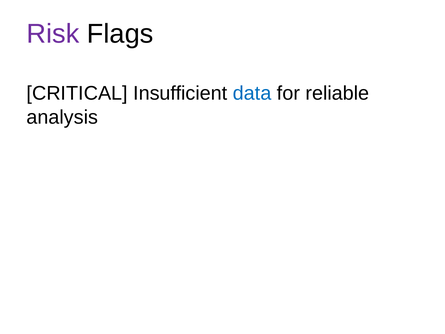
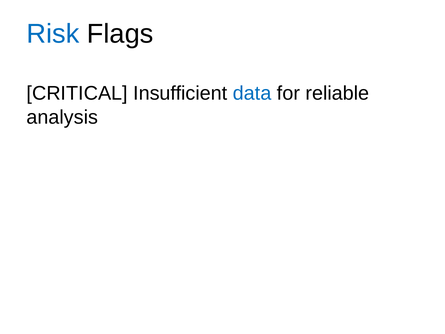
Risk colour: purple -> blue (53, 34)
